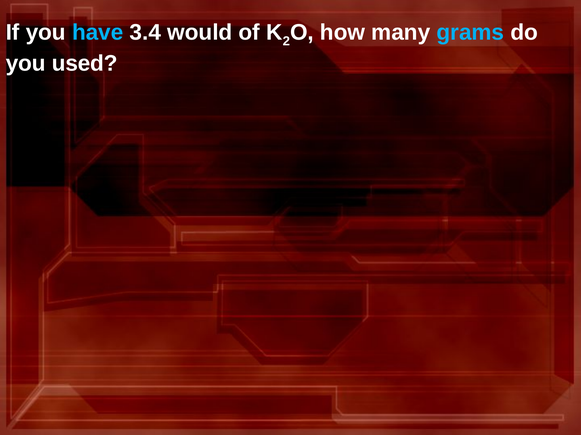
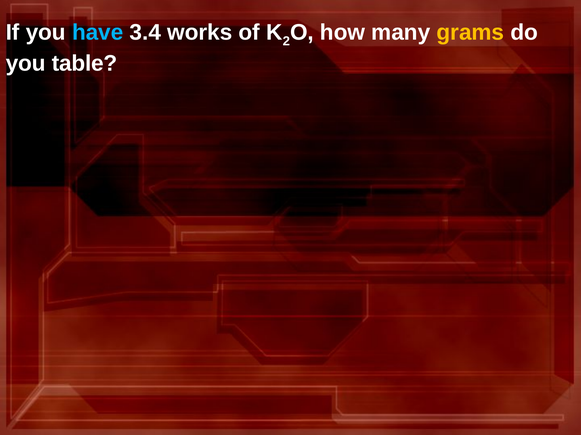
would: would -> works (200, 33)
grams colour: light blue -> yellow (470, 33)
used: used -> table (85, 63)
